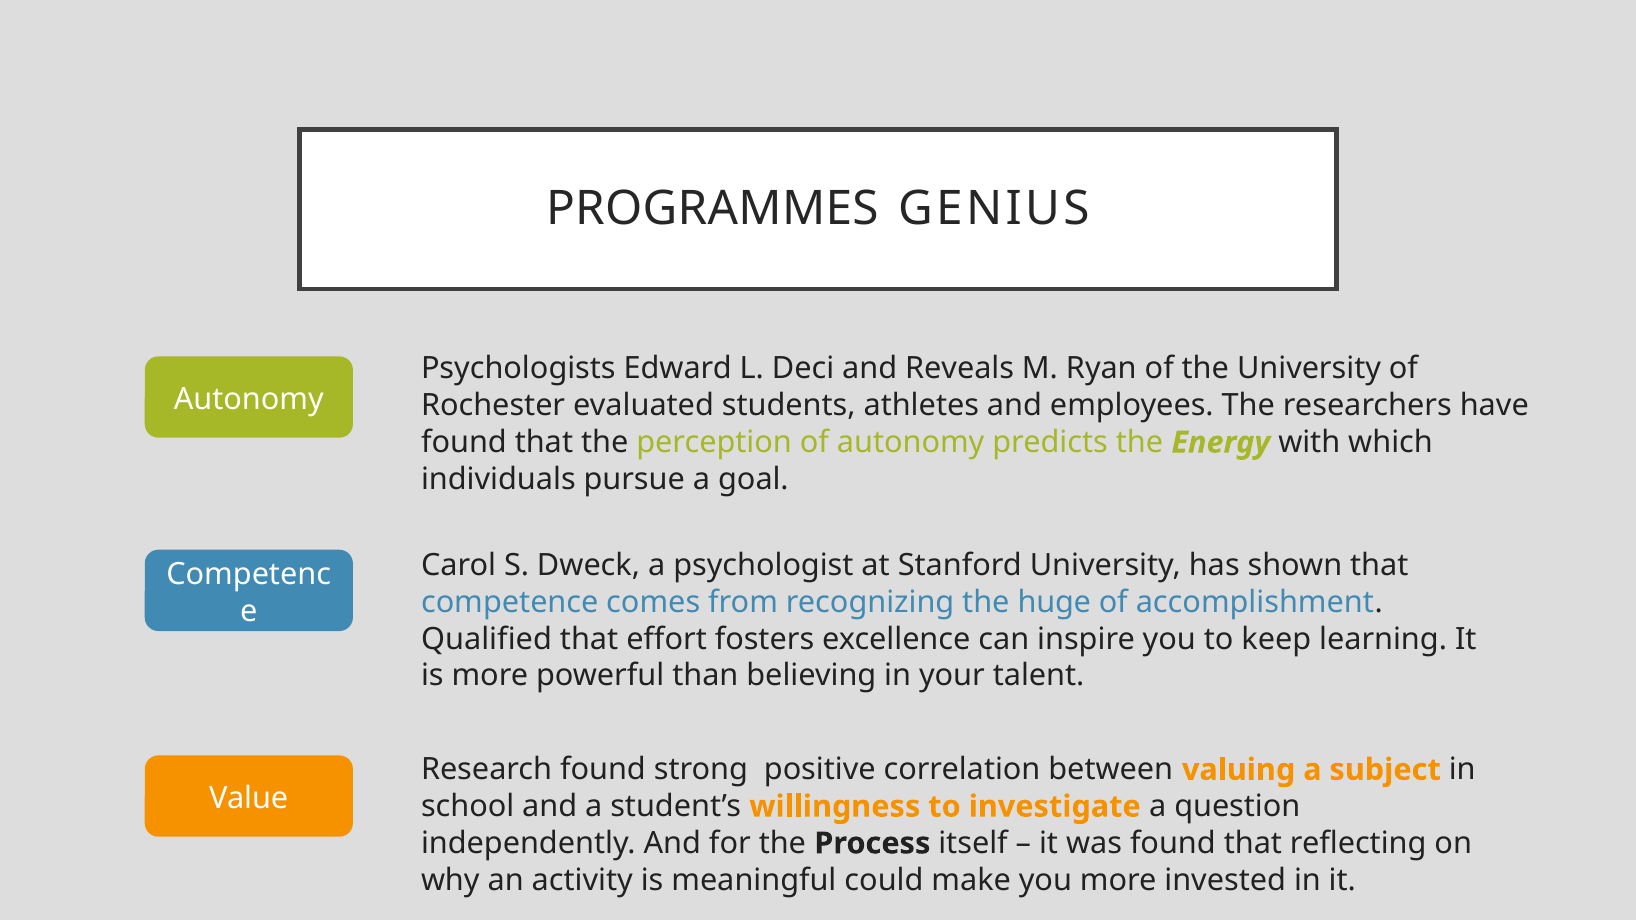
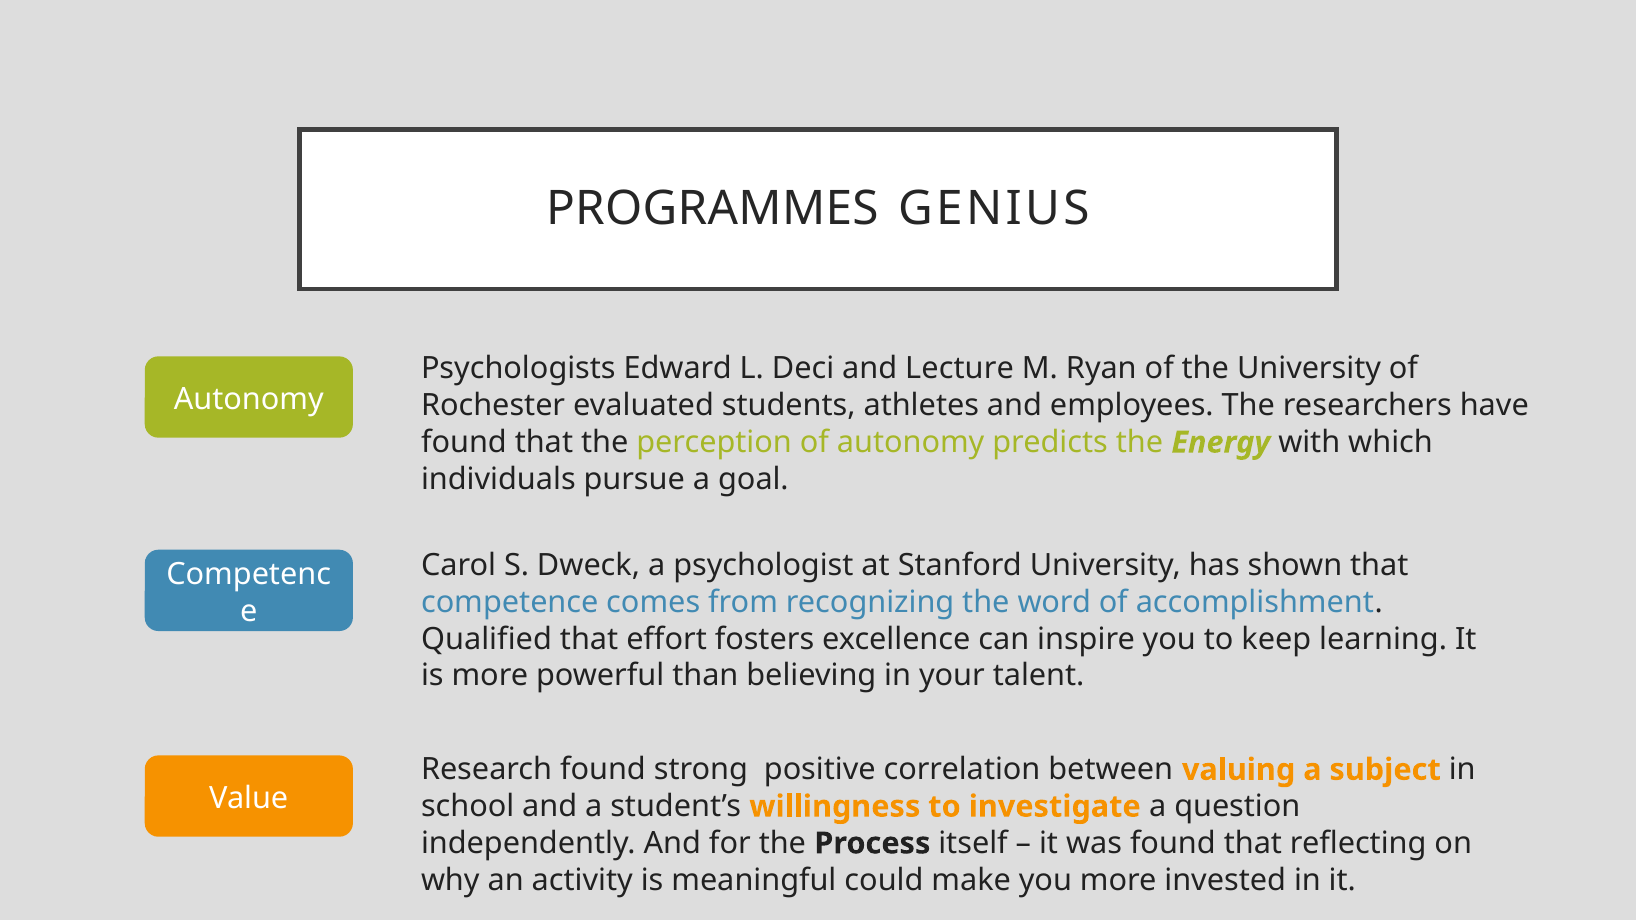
Reveals: Reveals -> Lecture (960, 369)
huge: huge -> word (1054, 602)
